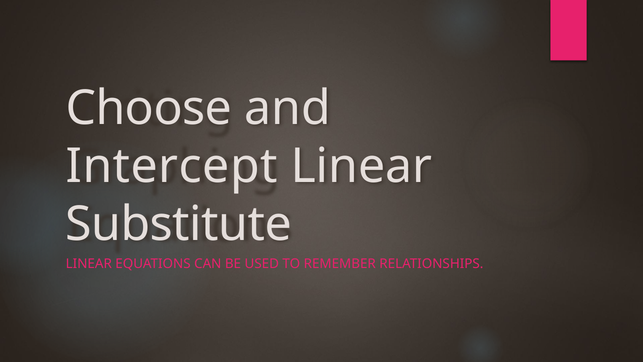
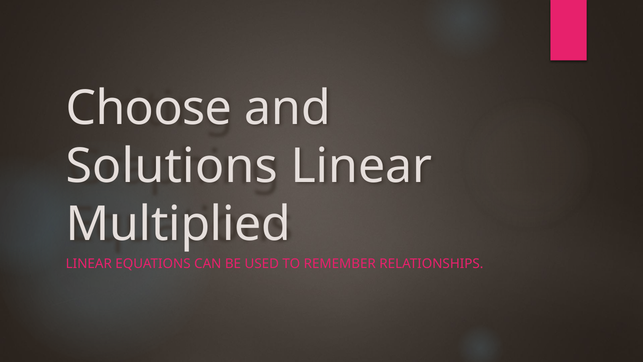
Intercept: Intercept -> Solutions (172, 166)
Substitute: Substitute -> Multiplied (178, 224)
